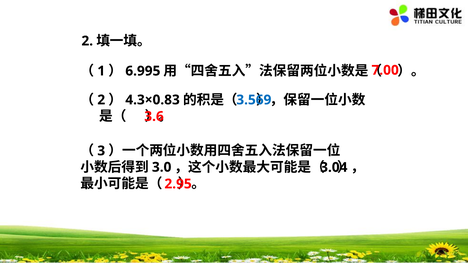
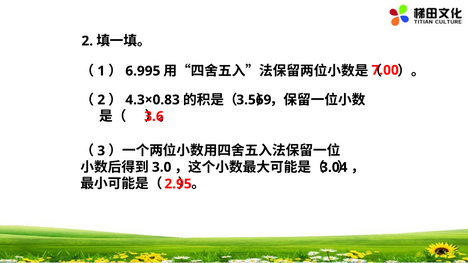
3.569 colour: blue -> black (254, 100)
